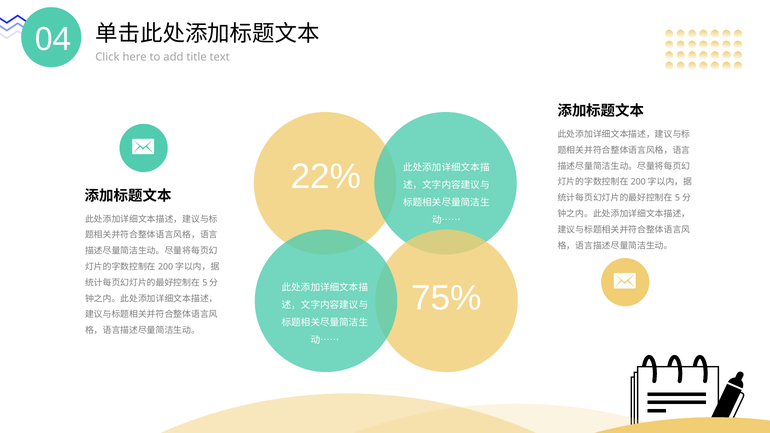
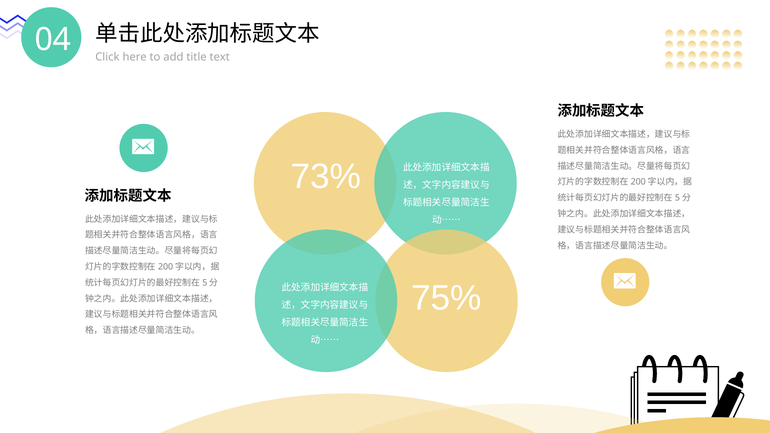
22%: 22% -> 73% (326, 177)
